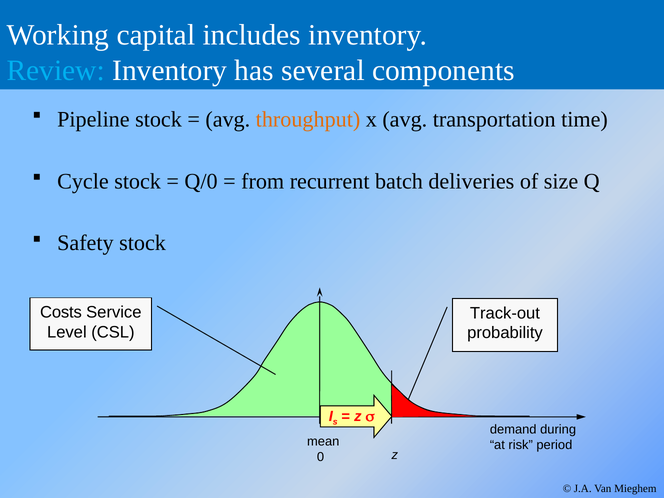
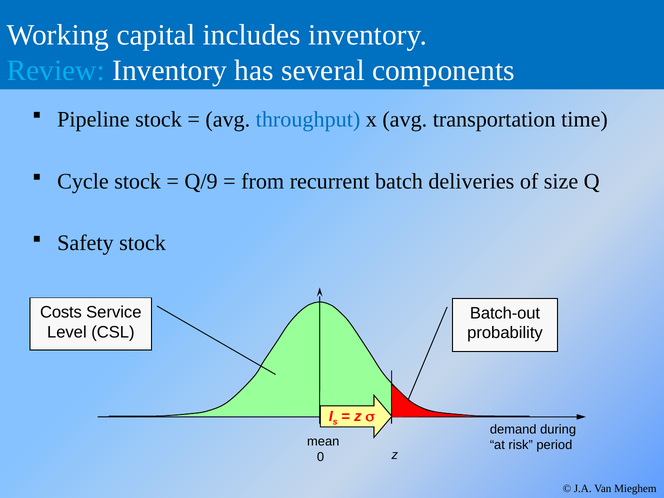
throughput colour: orange -> blue (308, 119)
Q/0: Q/0 -> Q/9 (201, 181)
Track-out: Track-out -> Batch-out (505, 313)
